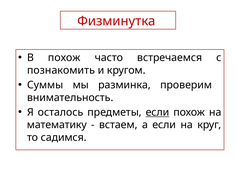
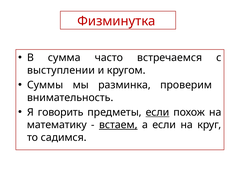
В похож: похож -> сумма (64, 58)
познакомить: познакомить -> выступлении (61, 70)
осталось: осталось -> говорить (61, 112)
встаем underline: none -> present (118, 125)
